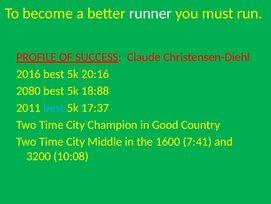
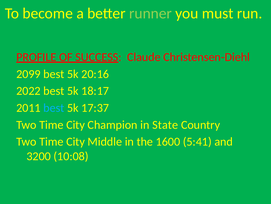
runner colour: white -> light green (151, 13)
2016: 2016 -> 2099 (28, 74)
2080: 2080 -> 2022 (28, 91)
18:88: 18:88 -> 18:17 (95, 91)
Good: Good -> State (165, 124)
7:41: 7:41 -> 5:41 (197, 141)
